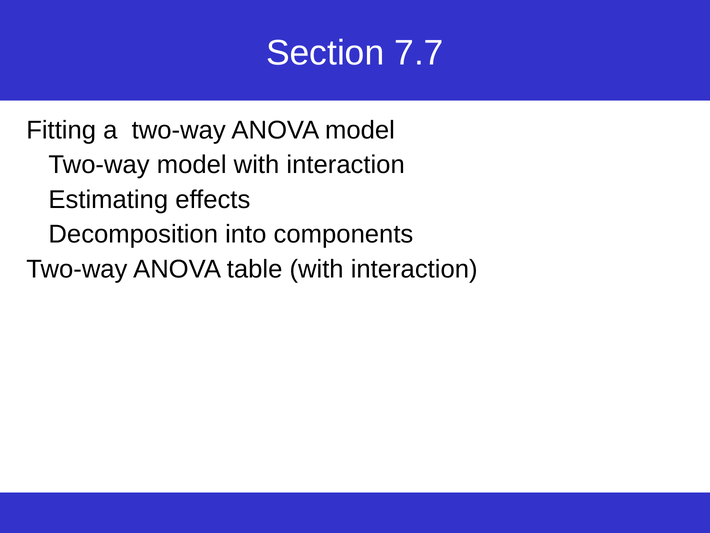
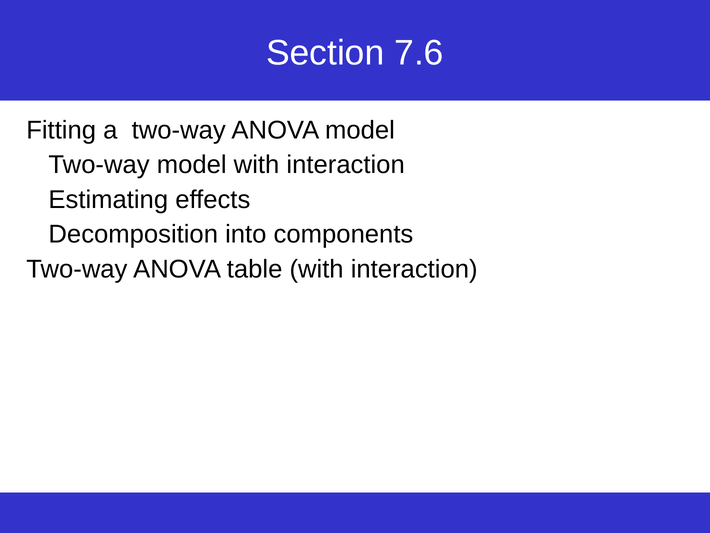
7.7: 7.7 -> 7.6 (419, 53)
